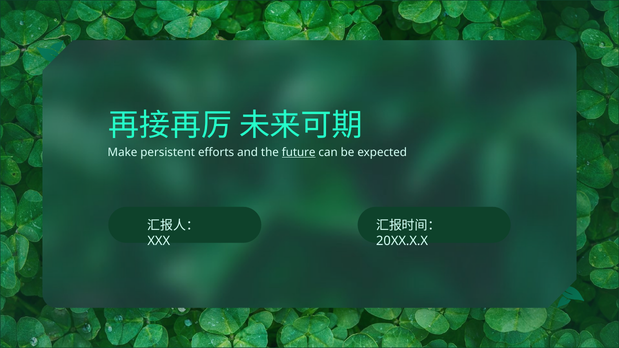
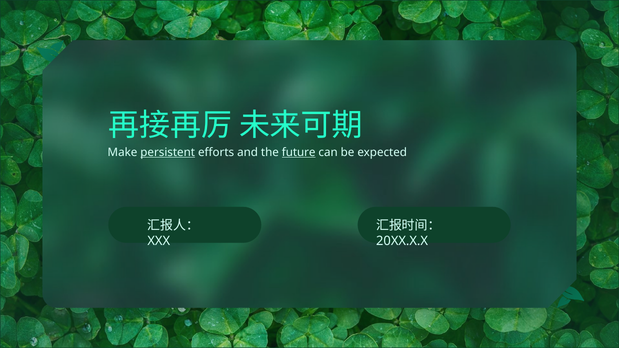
persistent underline: none -> present (168, 152)
